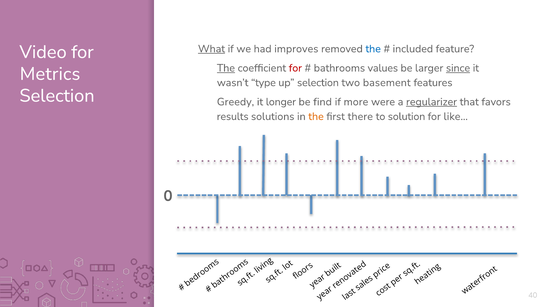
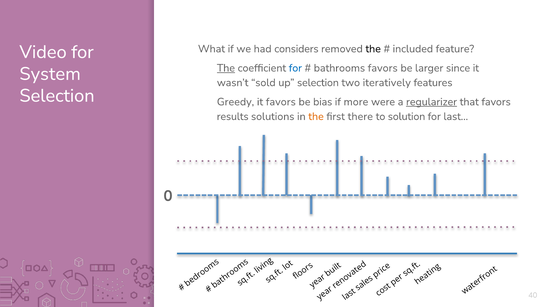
What underline: present -> none (211, 49)
improves: improves -> considers (296, 49)
the colour: blue -> black (373, 49)
for colour: red -> blue (295, 68)
bathrooms values: values -> favors (383, 68)
since underline: present -> none (458, 68)
Metrics: Metrics -> System (50, 74)
type: type -> sold (263, 83)
basement: basement -> iteratively (387, 83)
it longer: longer -> favors (281, 102)
find: find -> bias (323, 102)
like…: like… -> last… (456, 116)
